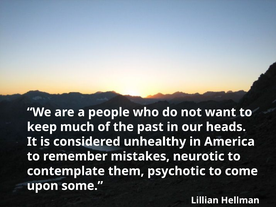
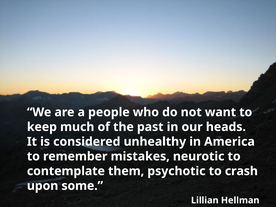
come: come -> crash (241, 171)
